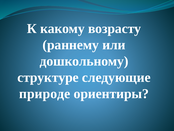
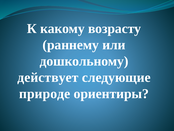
структуре: структуре -> действует (48, 77)
